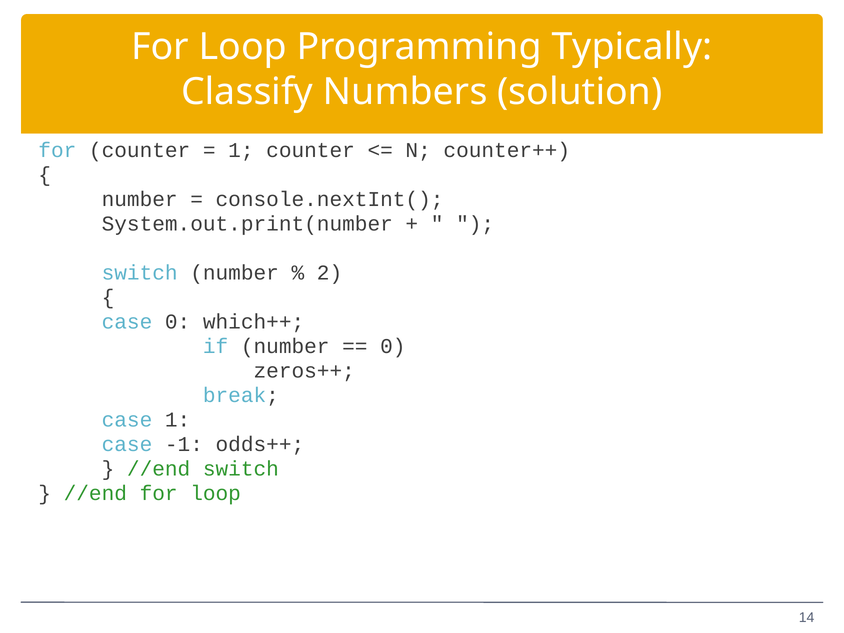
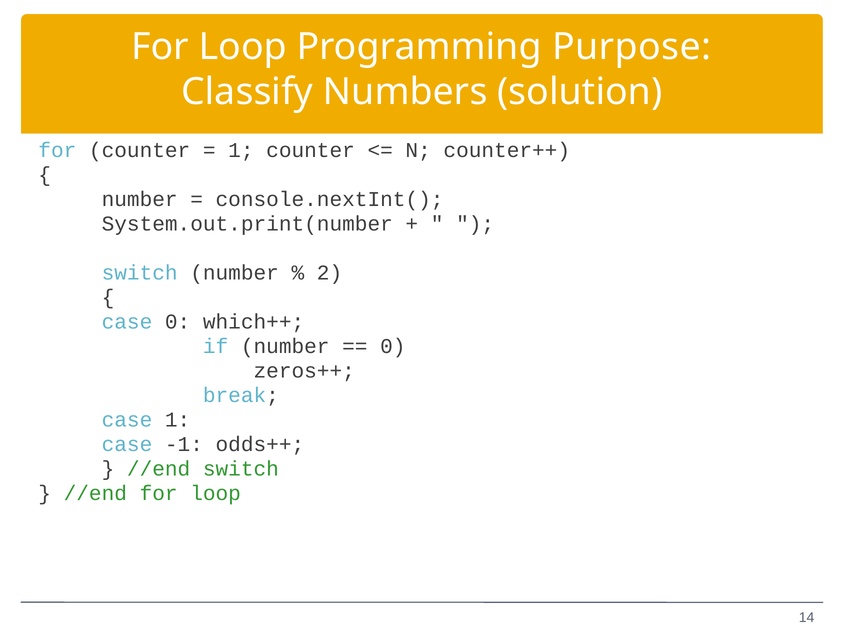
Typically: Typically -> Purpose (632, 47)
